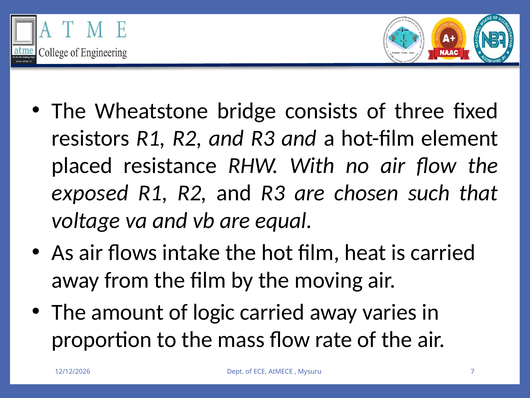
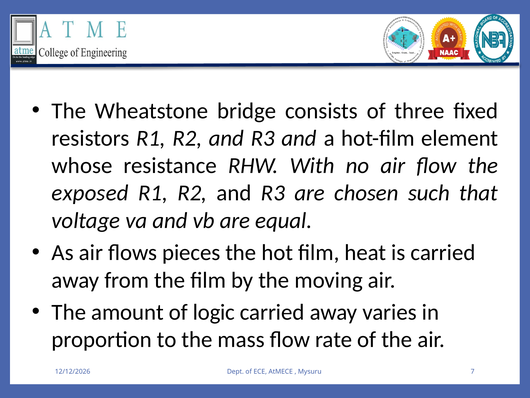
placed: placed -> whose (82, 165)
intake: intake -> pieces (191, 252)
